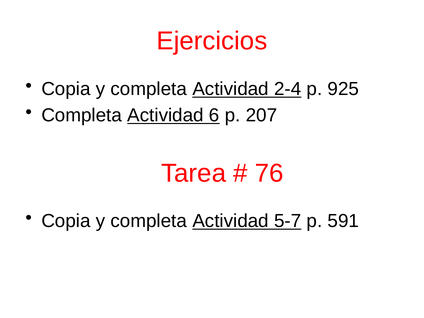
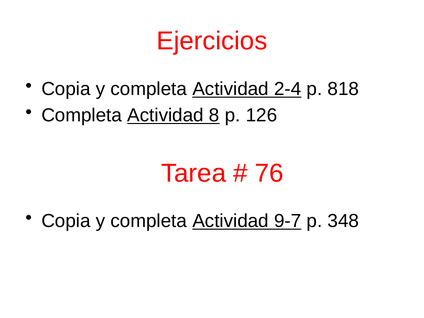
925: 925 -> 818 (343, 89)
6: 6 -> 8 (214, 115)
207: 207 -> 126 (261, 115)
5-7: 5-7 -> 9-7 (288, 221)
591: 591 -> 348 (343, 221)
